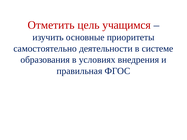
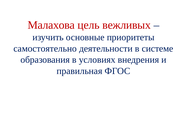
Отметить: Отметить -> Малахова (51, 25)
учащимся: учащимся -> вежливых (127, 25)
